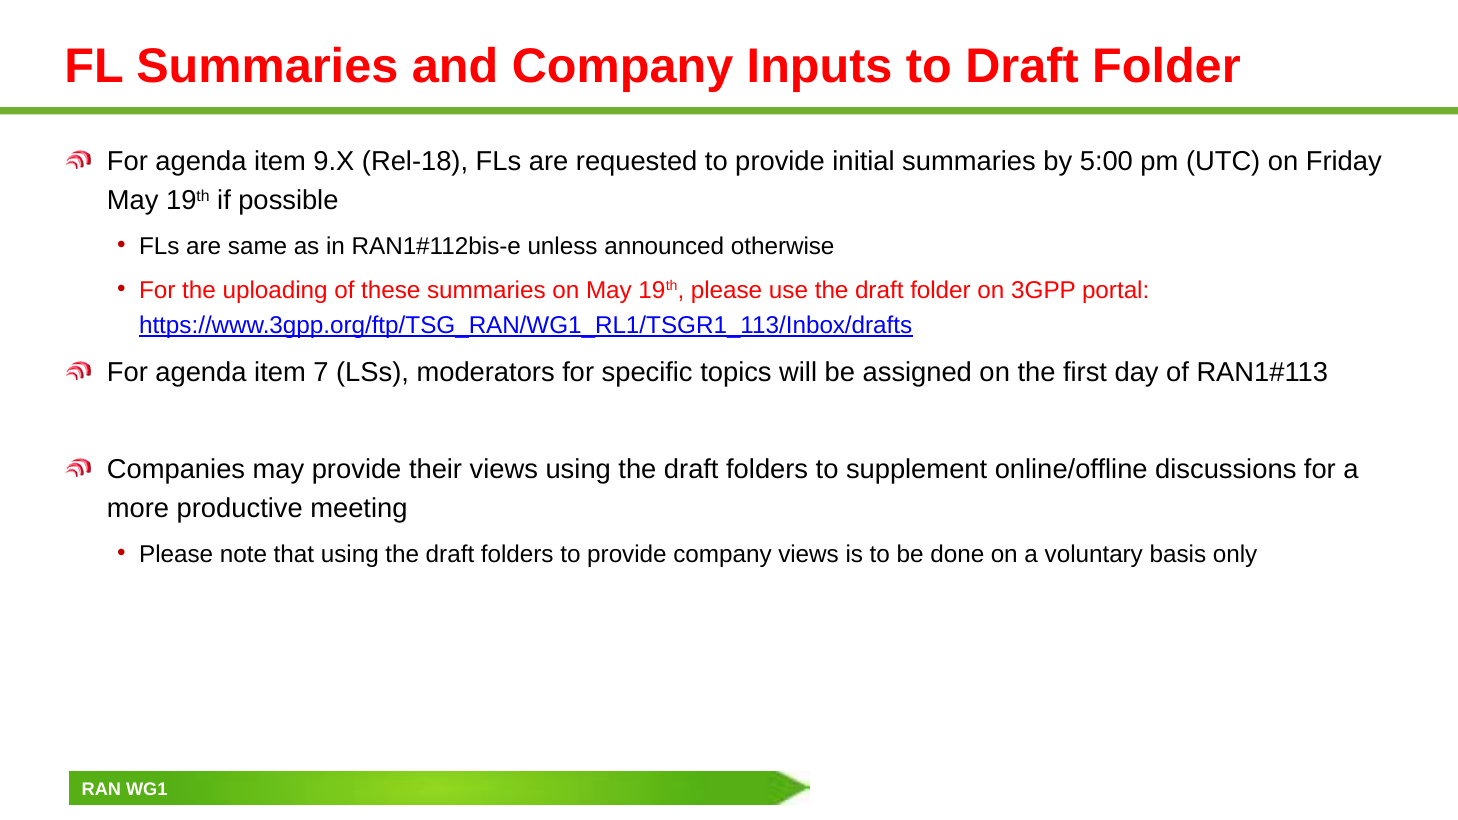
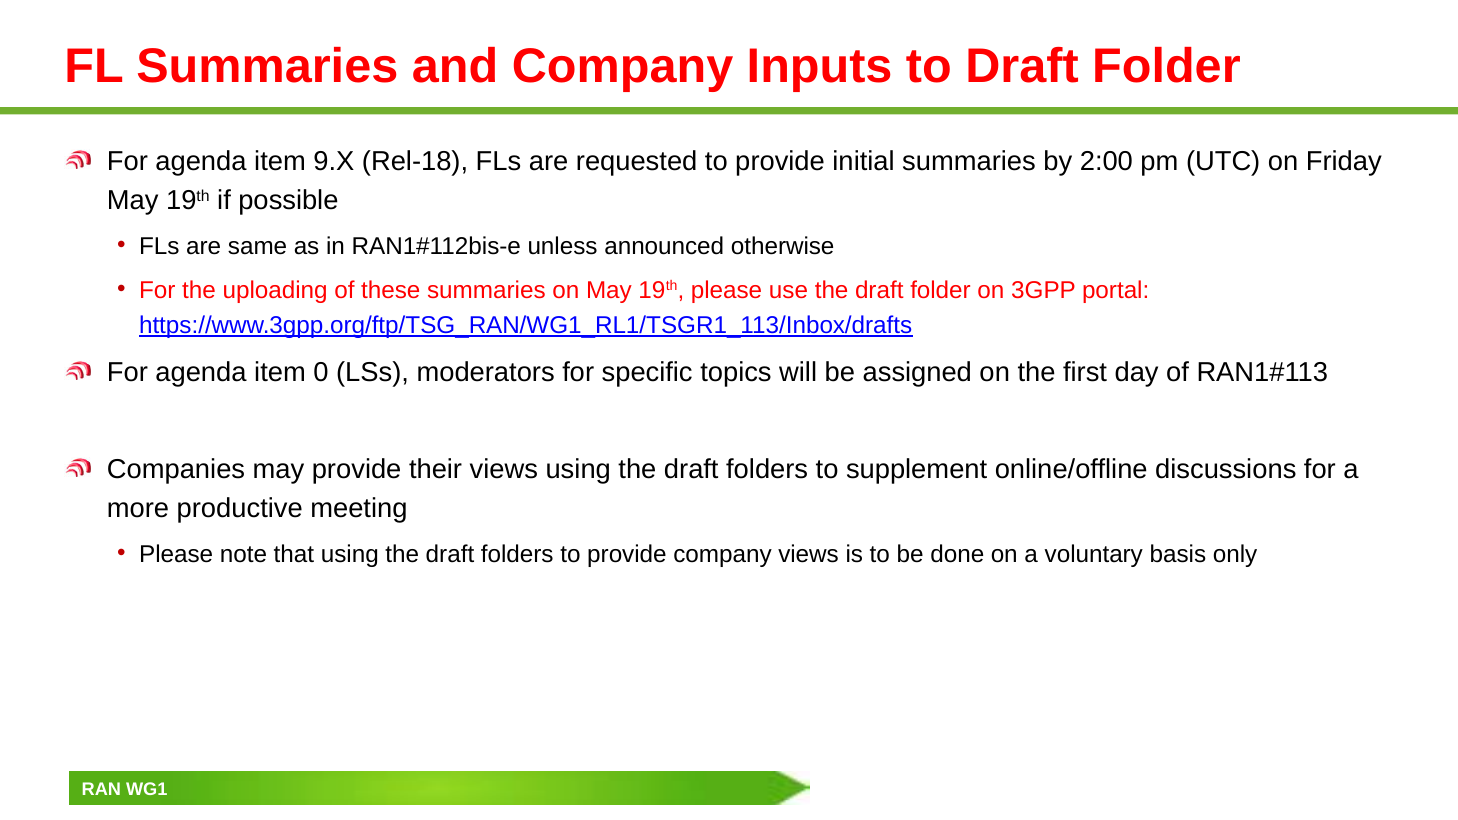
5:00: 5:00 -> 2:00 (1106, 161)
7: 7 -> 0 (321, 372)
